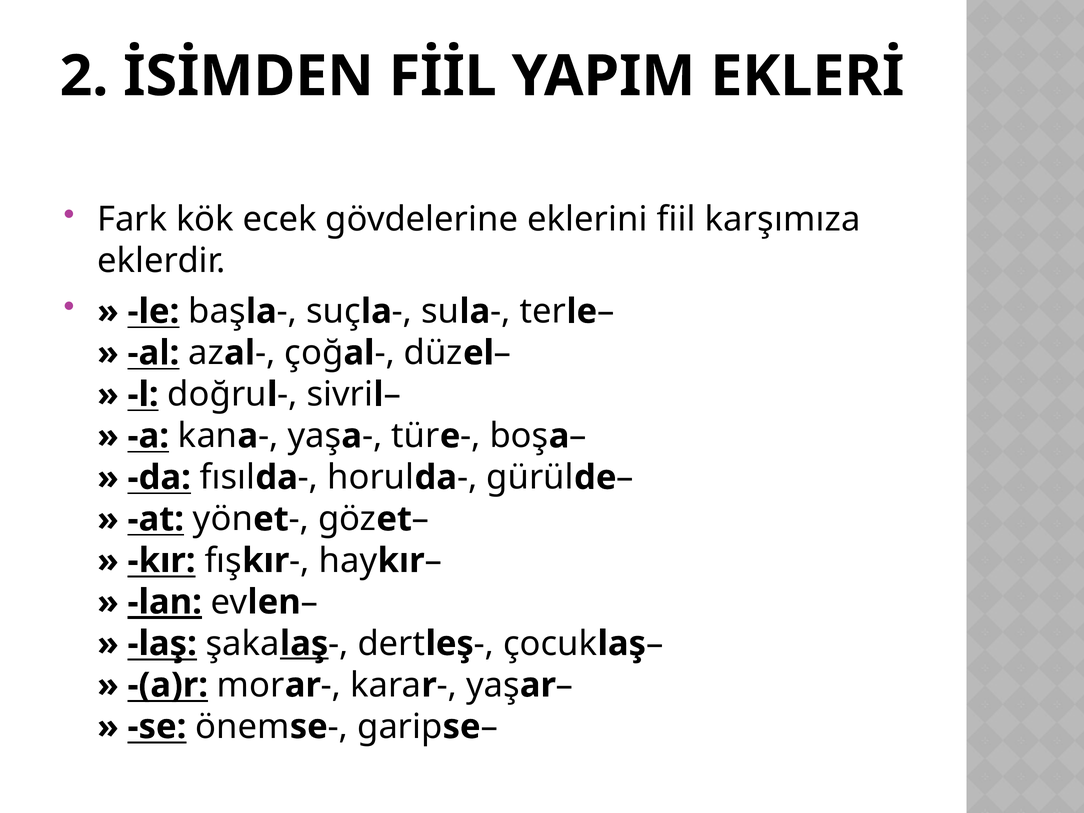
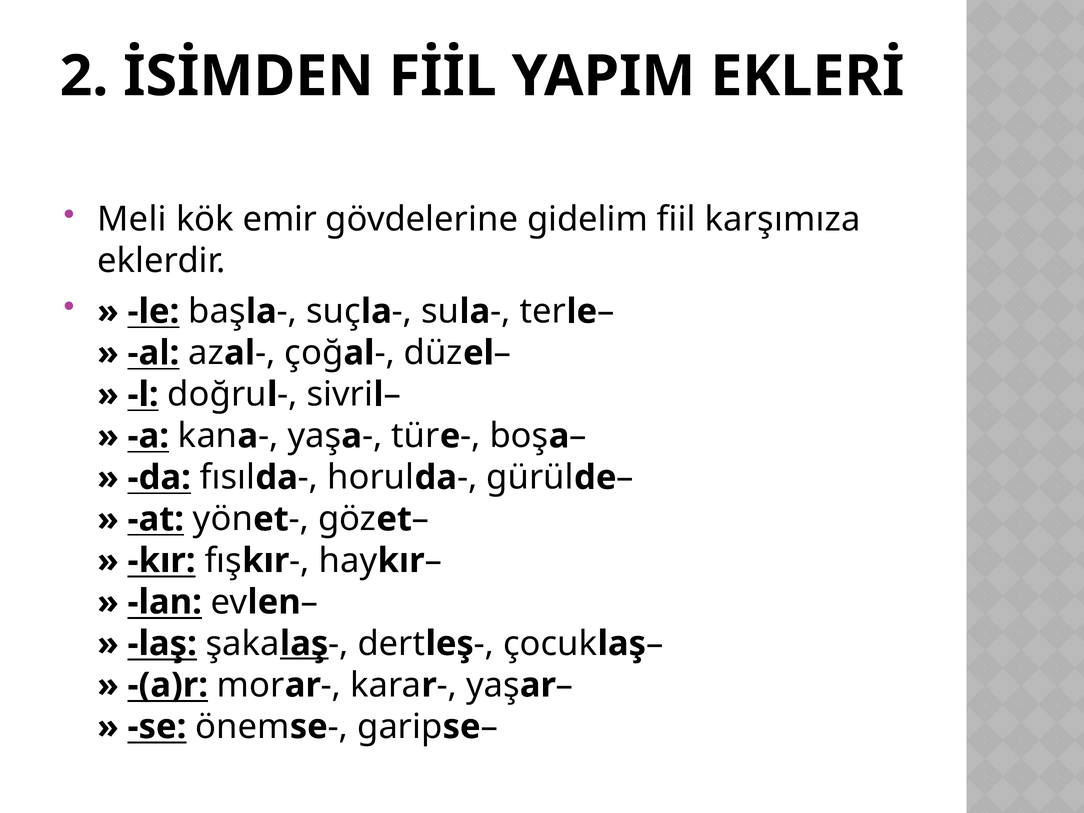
Fark: Fark -> Meli (132, 219)
ecek: ecek -> emir (280, 219)
eklerini: eklerini -> gidelim (588, 219)
lan underline: present -> none (165, 602)
